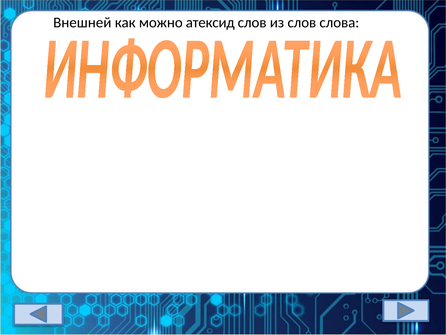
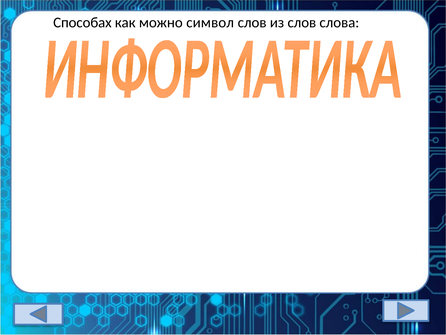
Внешней: Внешней -> Способах (82, 23)
атексид: атексид -> символ (210, 23)
